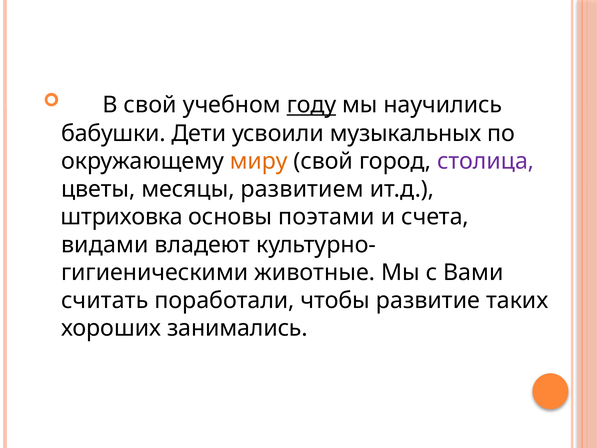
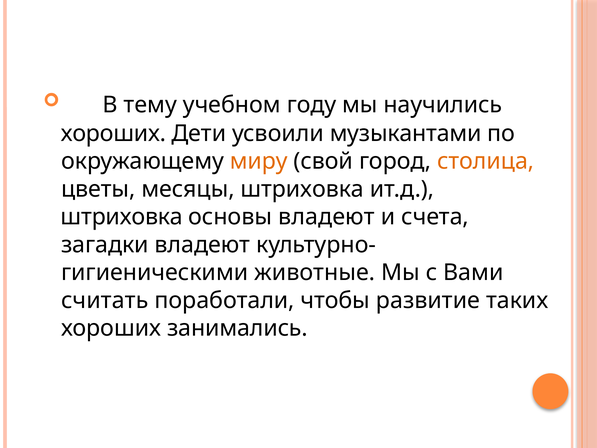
В свой: свой -> тему (150, 105)
году underline: present -> none (311, 105)
бабушки: бабушки -> хороших (113, 133)
музыкальных: музыкальных -> музыкантами (406, 133)
столица colour: purple -> orange (486, 161)
месяцы развитием: развитием -> штриховка (302, 189)
основы поэтами: поэтами -> владеют (326, 217)
видами: видами -> загадки (105, 245)
